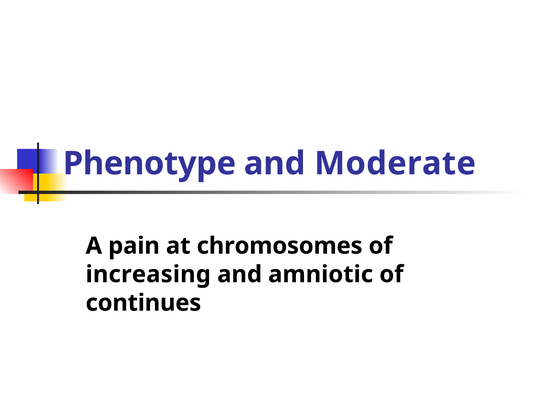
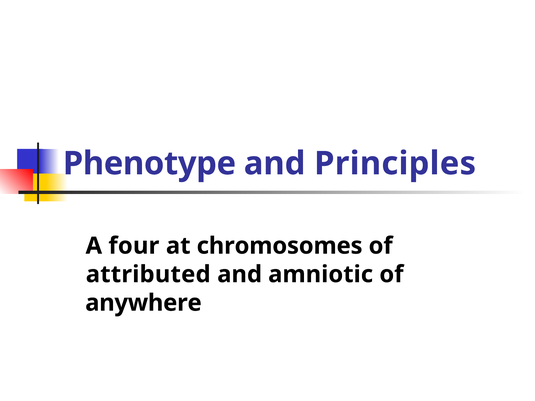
Moderate: Moderate -> Principles (395, 164)
pain: pain -> four (134, 246)
increasing: increasing -> attributed (148, 275)
continues: continues -> anywhere (143, 303)
